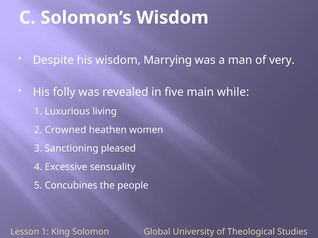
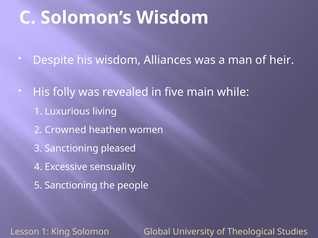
Marrying: Marrying -> Alliances (168, 60)
very: very -> heir (282, 60)
5 Concubines: Concubines -> Sanctioning (71, 186)
